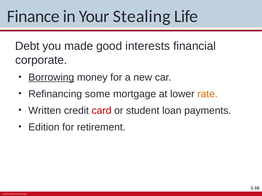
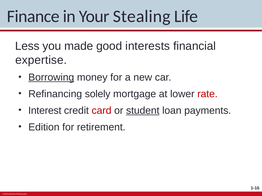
Debt: Debt -> Less (27, 46)
corporate: corporate -> expertise (41, 60)
some: some -> solely (98, 94)
rate colour: orange -> red (207, 94)
Written: Written -> Interest (45, 111)
student underline: none -> present (143, 111)
